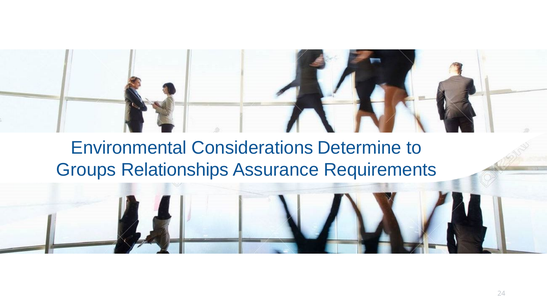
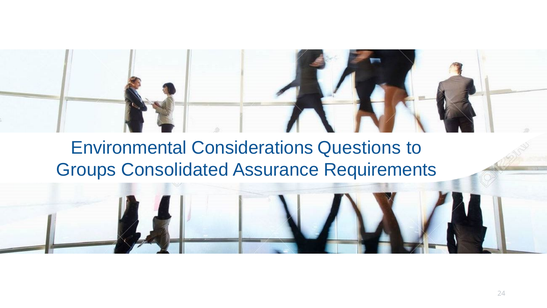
Determine: Determine -> Questions (359, 148)
Relationships: Relationships -> Consolidated (175, 170)
